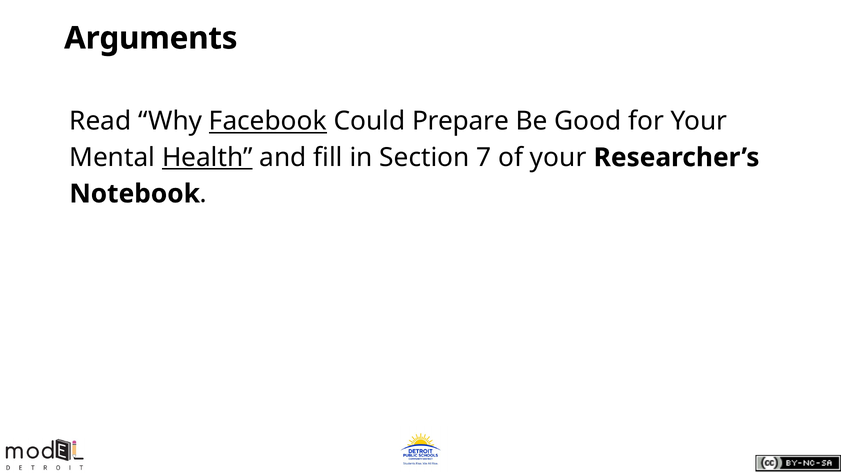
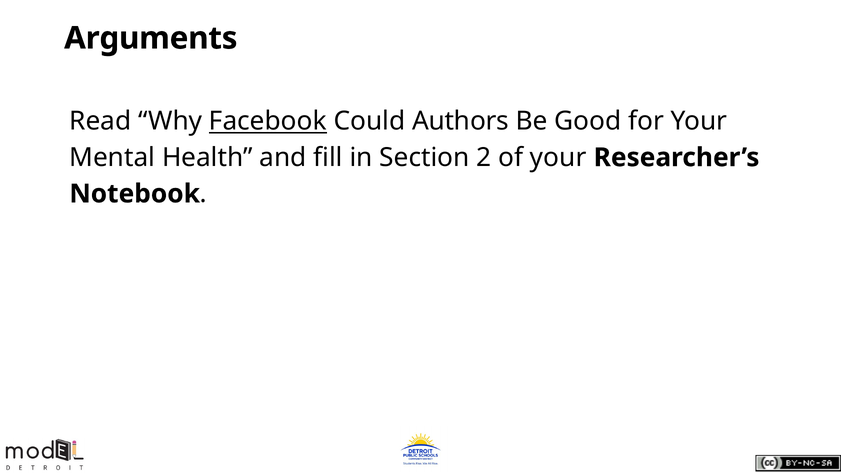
Prepare: Prepare -> Authors (460, 121)
Health underline: present -> none (207, 158)
7: 7 -> 2 (484, 158)
